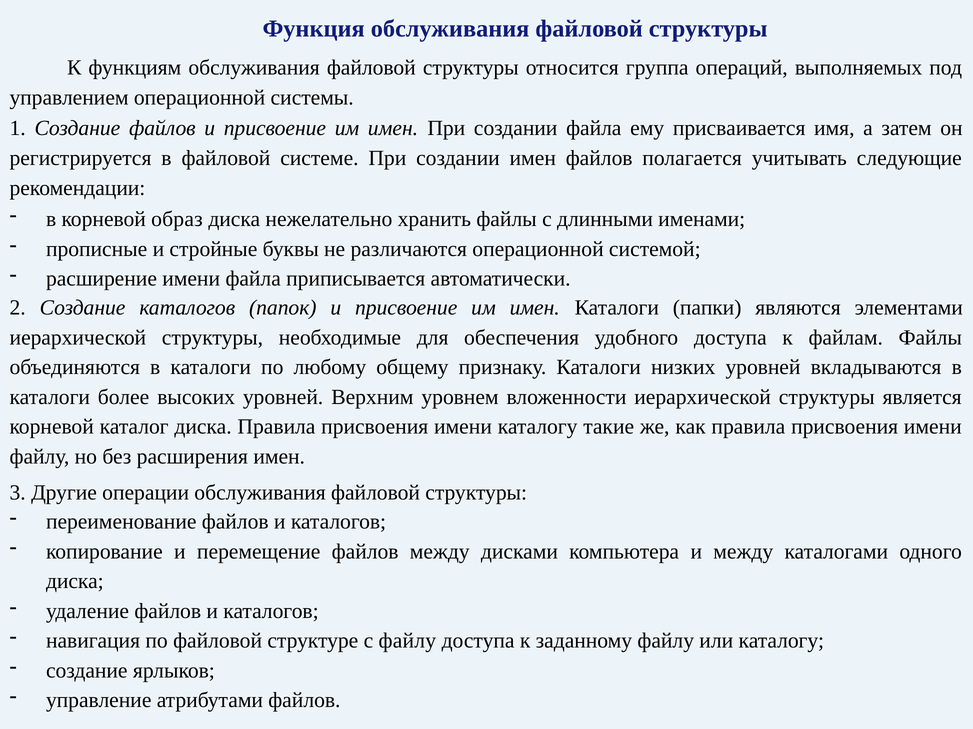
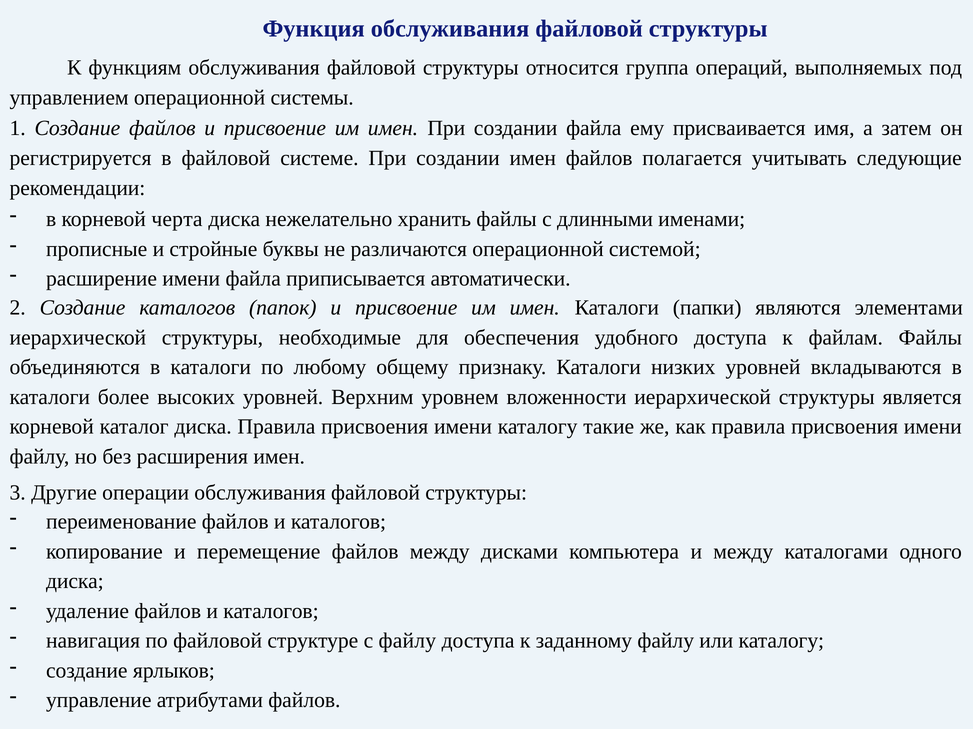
образ: образ -> черта (177, 219)
